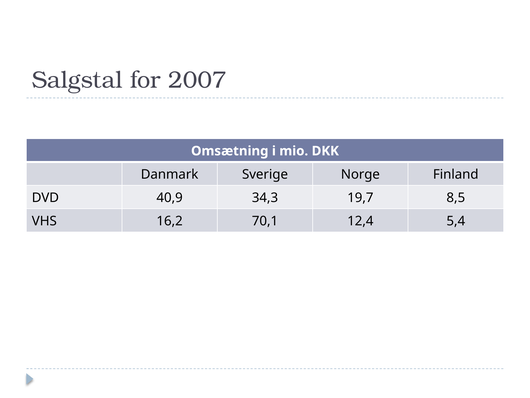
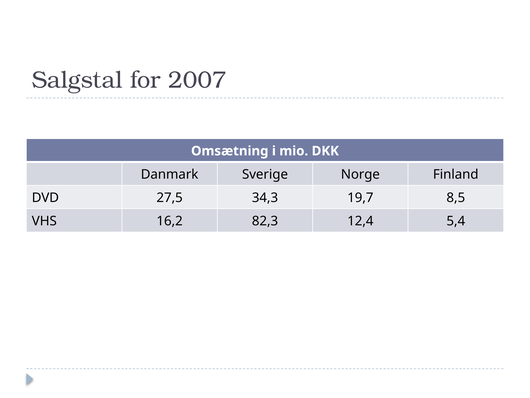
40,9: 40,9 -> 27,5 (170, 198)
70,1: 70,1 -> 82,3 (265, 221)
